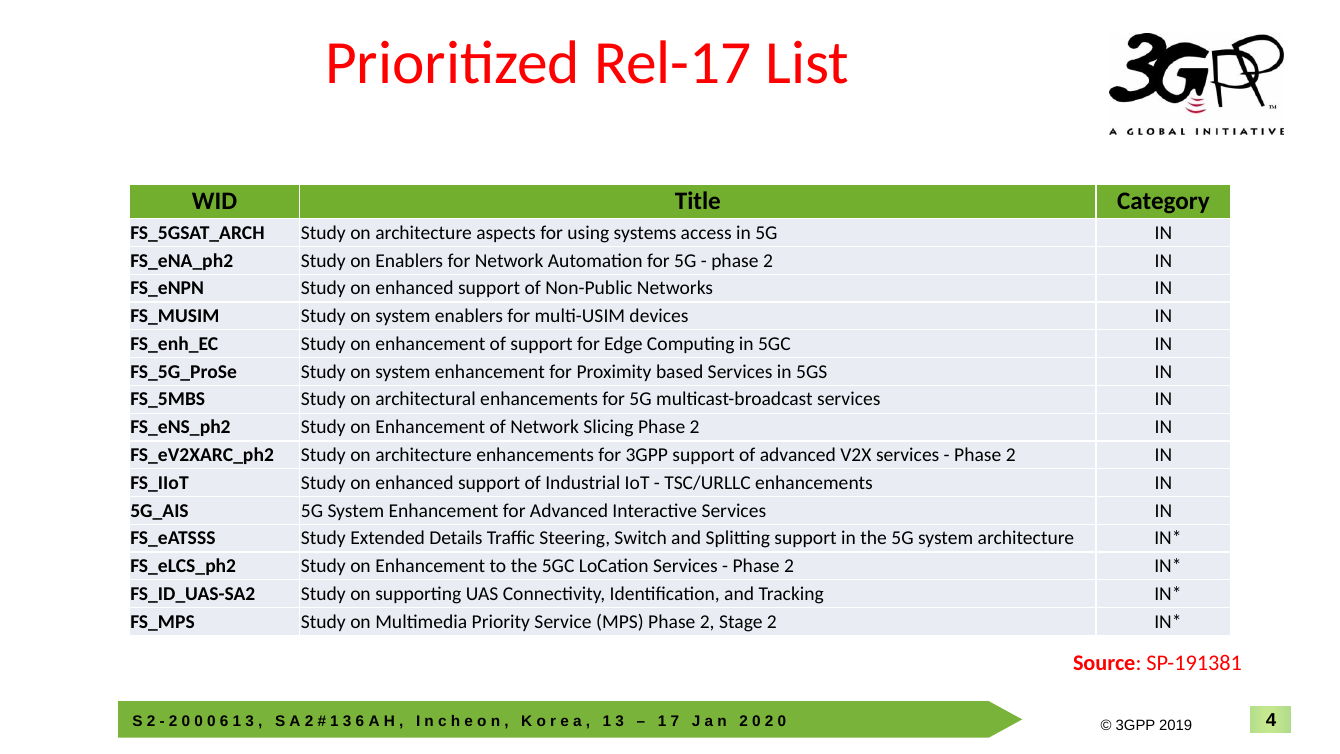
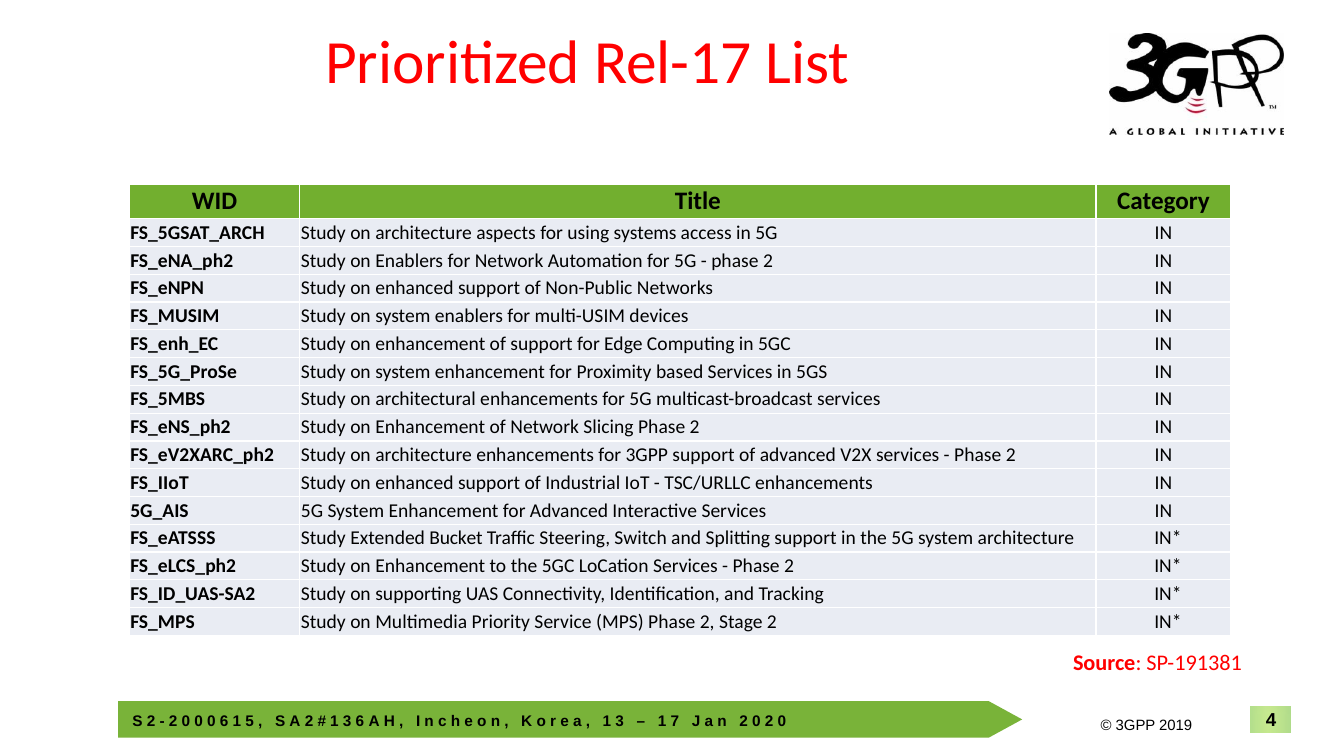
Details: Details -> Bucket (456, 538)
3: 3 -> 5 (250, 721)
